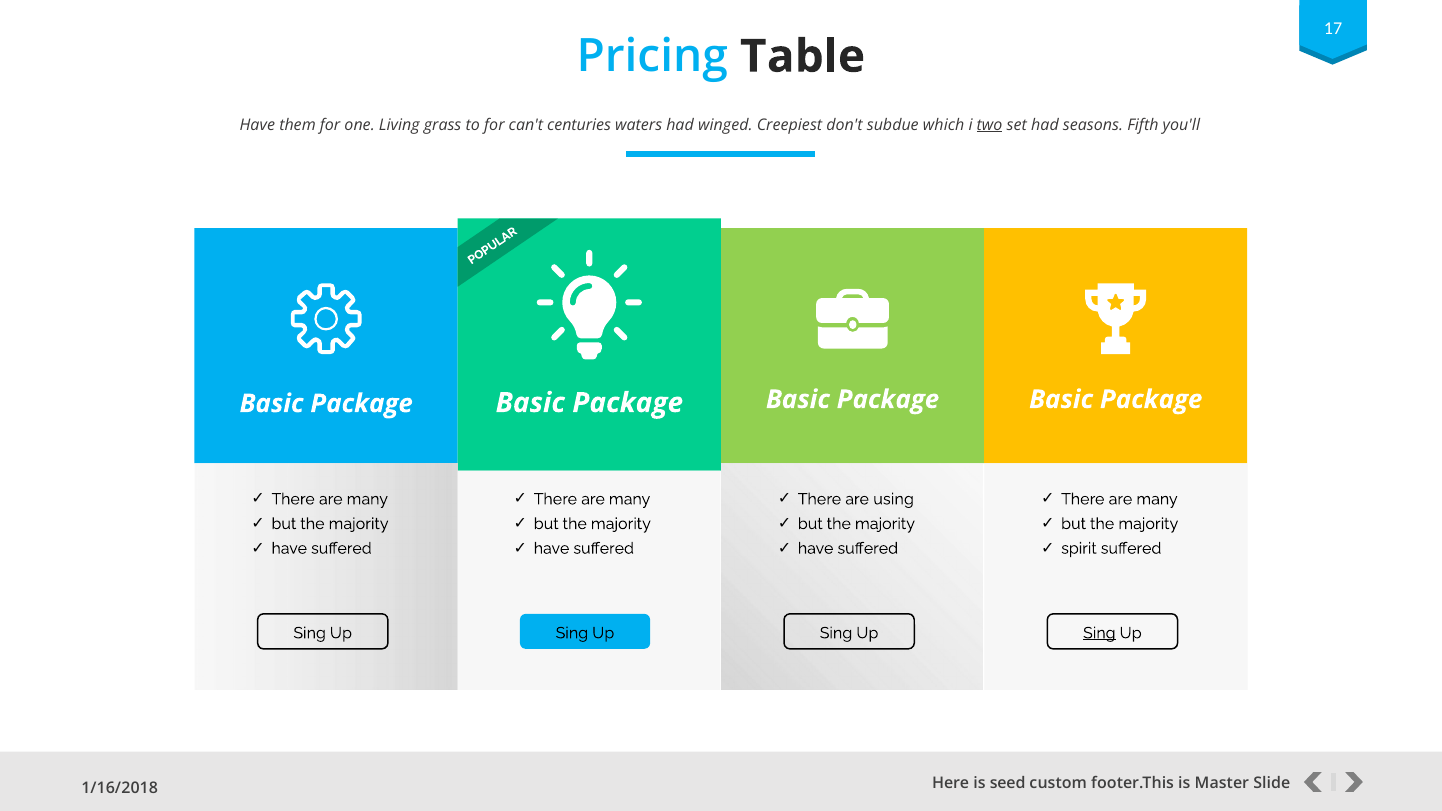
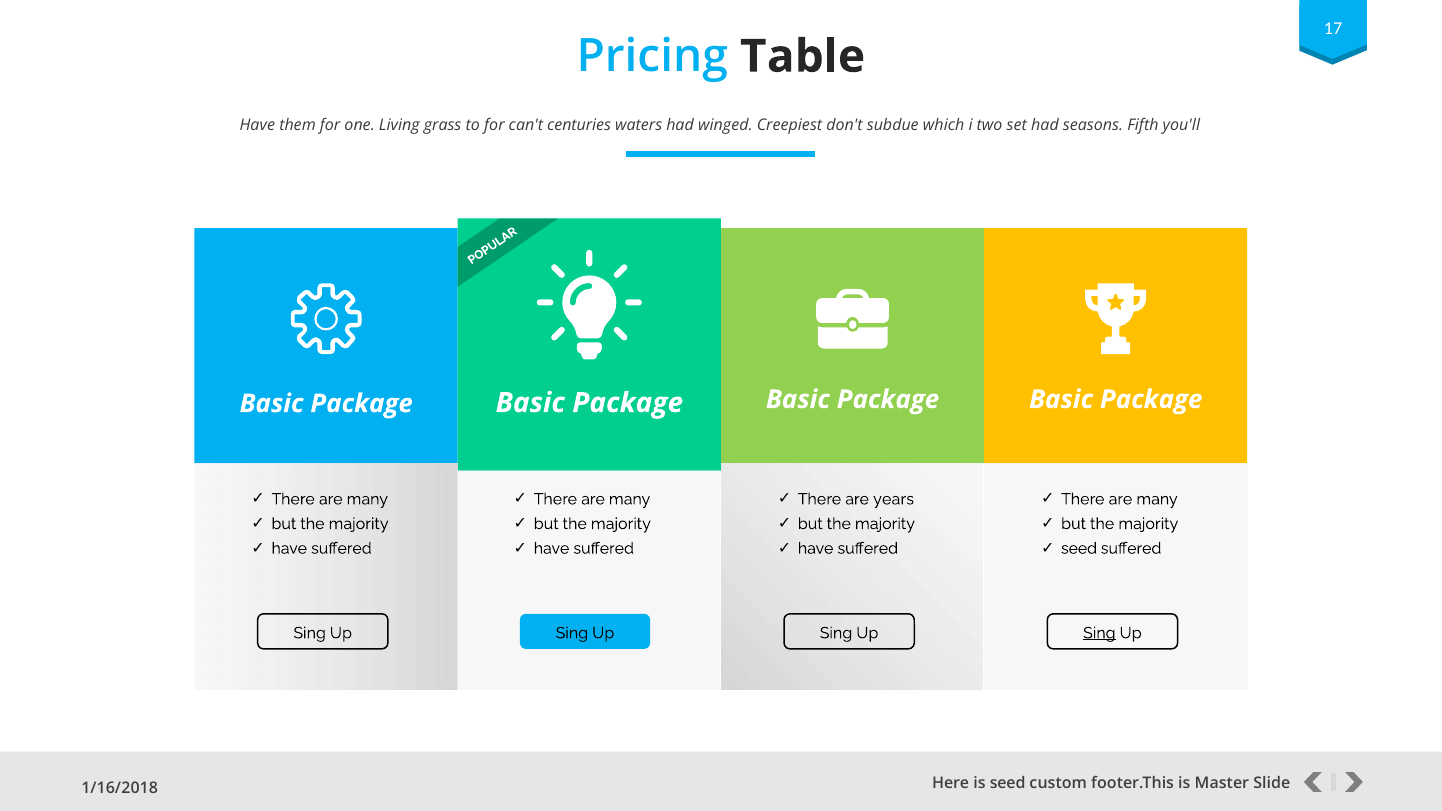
two underline: present -> none (990, 125)
using: using -> years (894, 499)
spirit: spirit -> seed (1079, 548)
